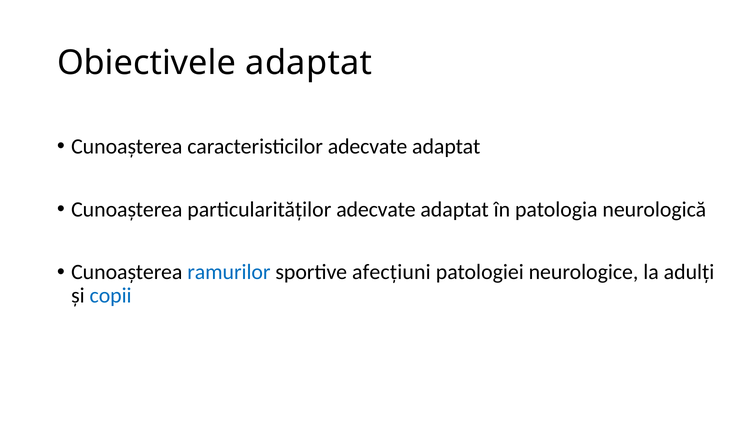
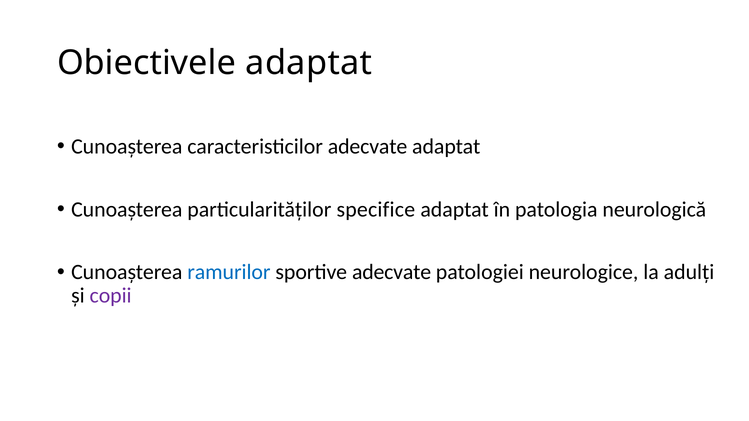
particularităților adecvate: adecvate -> specifice (376, 210)
sportive afecțiuni: afecțiuni -> adecvate (392, 272)
copii colour: blue -> purple (111, 296)
